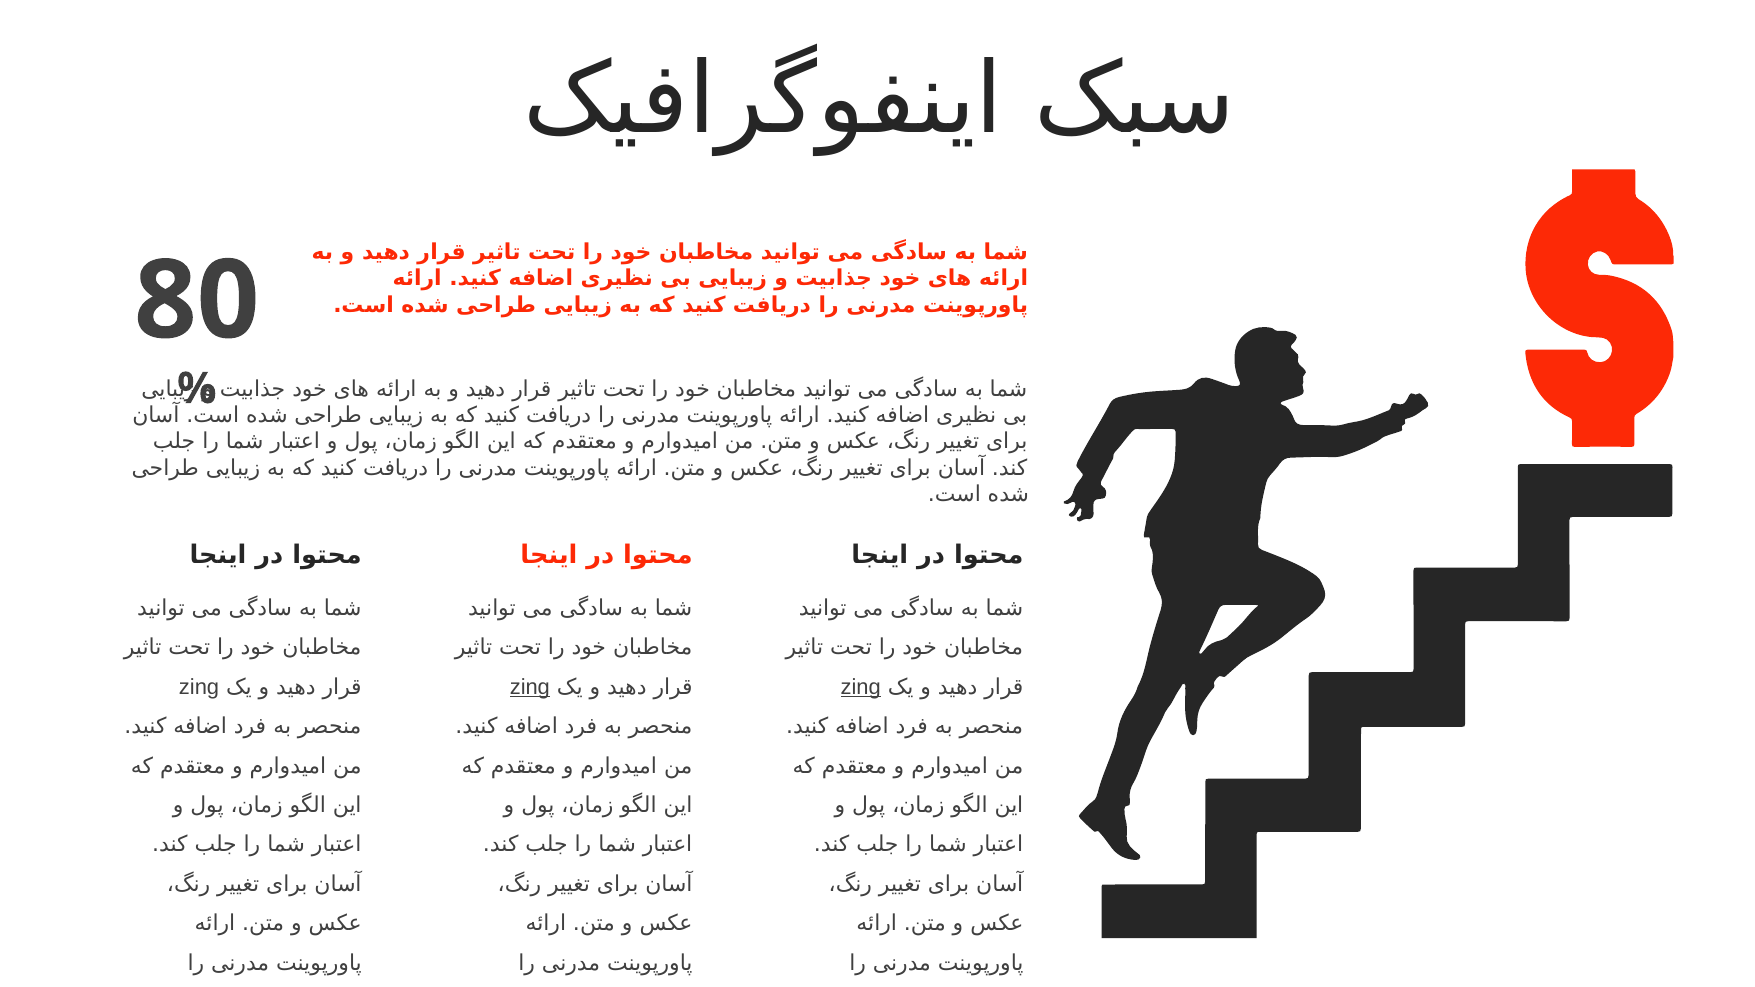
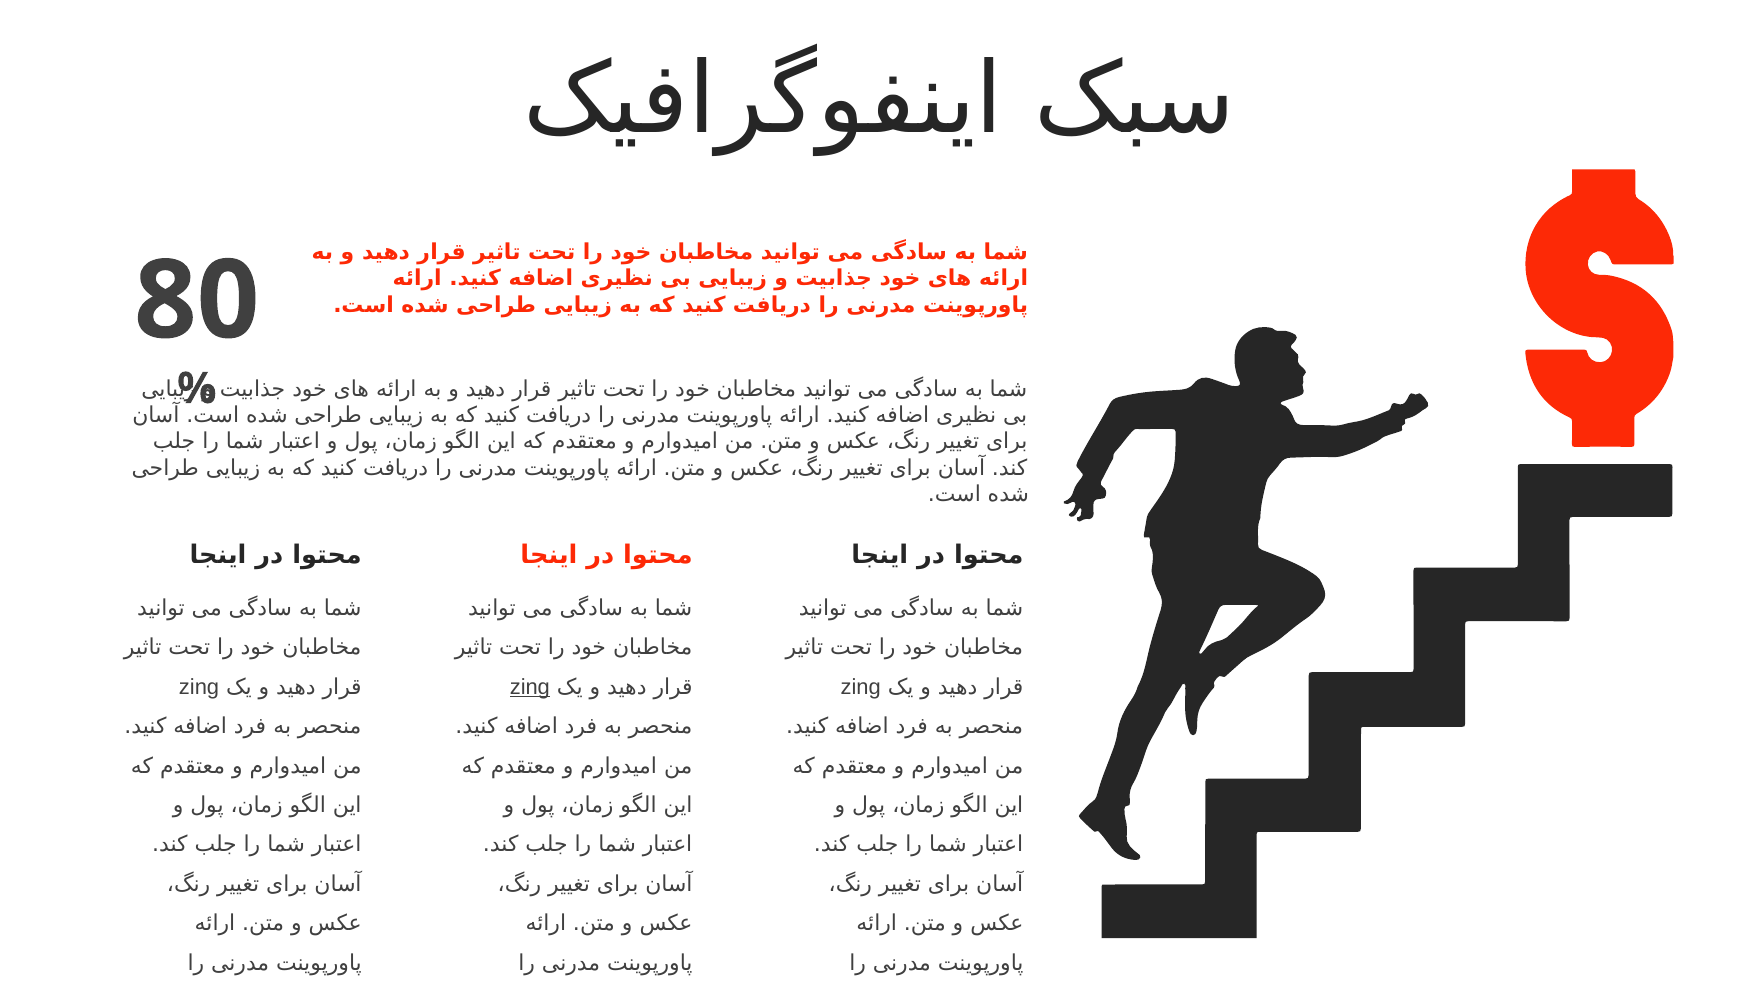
zing underline: present -> none (861, 687)
